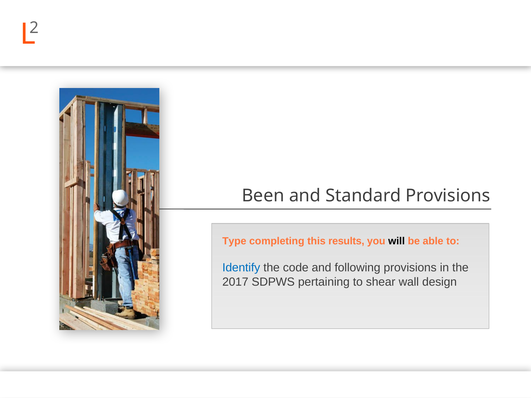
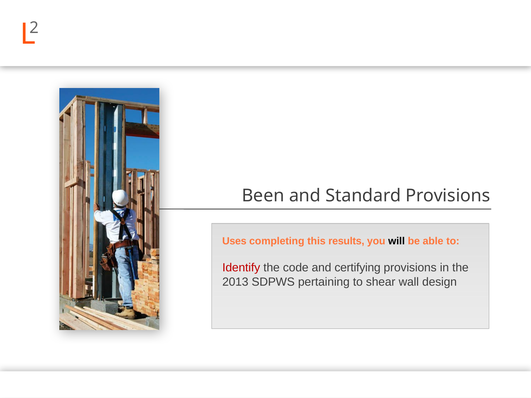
Type: Type -> Uses (234, 241)
Identify colour: blue -> red (241, 268)
following: following -> certifying (358, 268)
2017: 2017 -> 2013 (235, 282)
